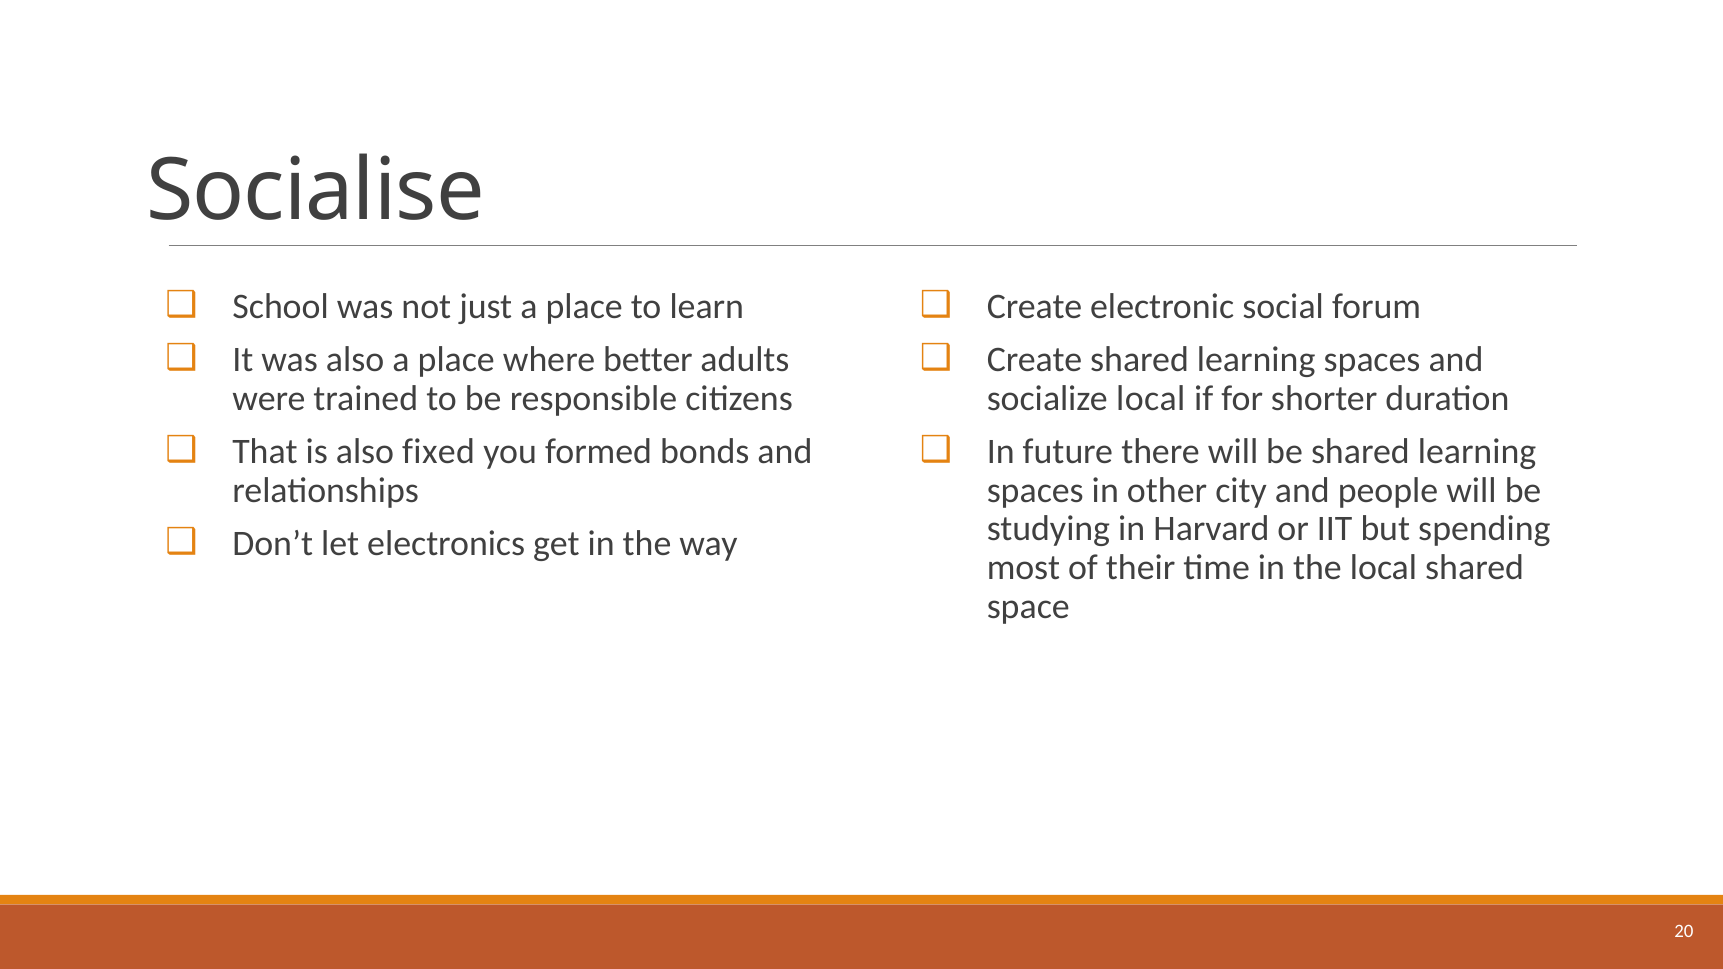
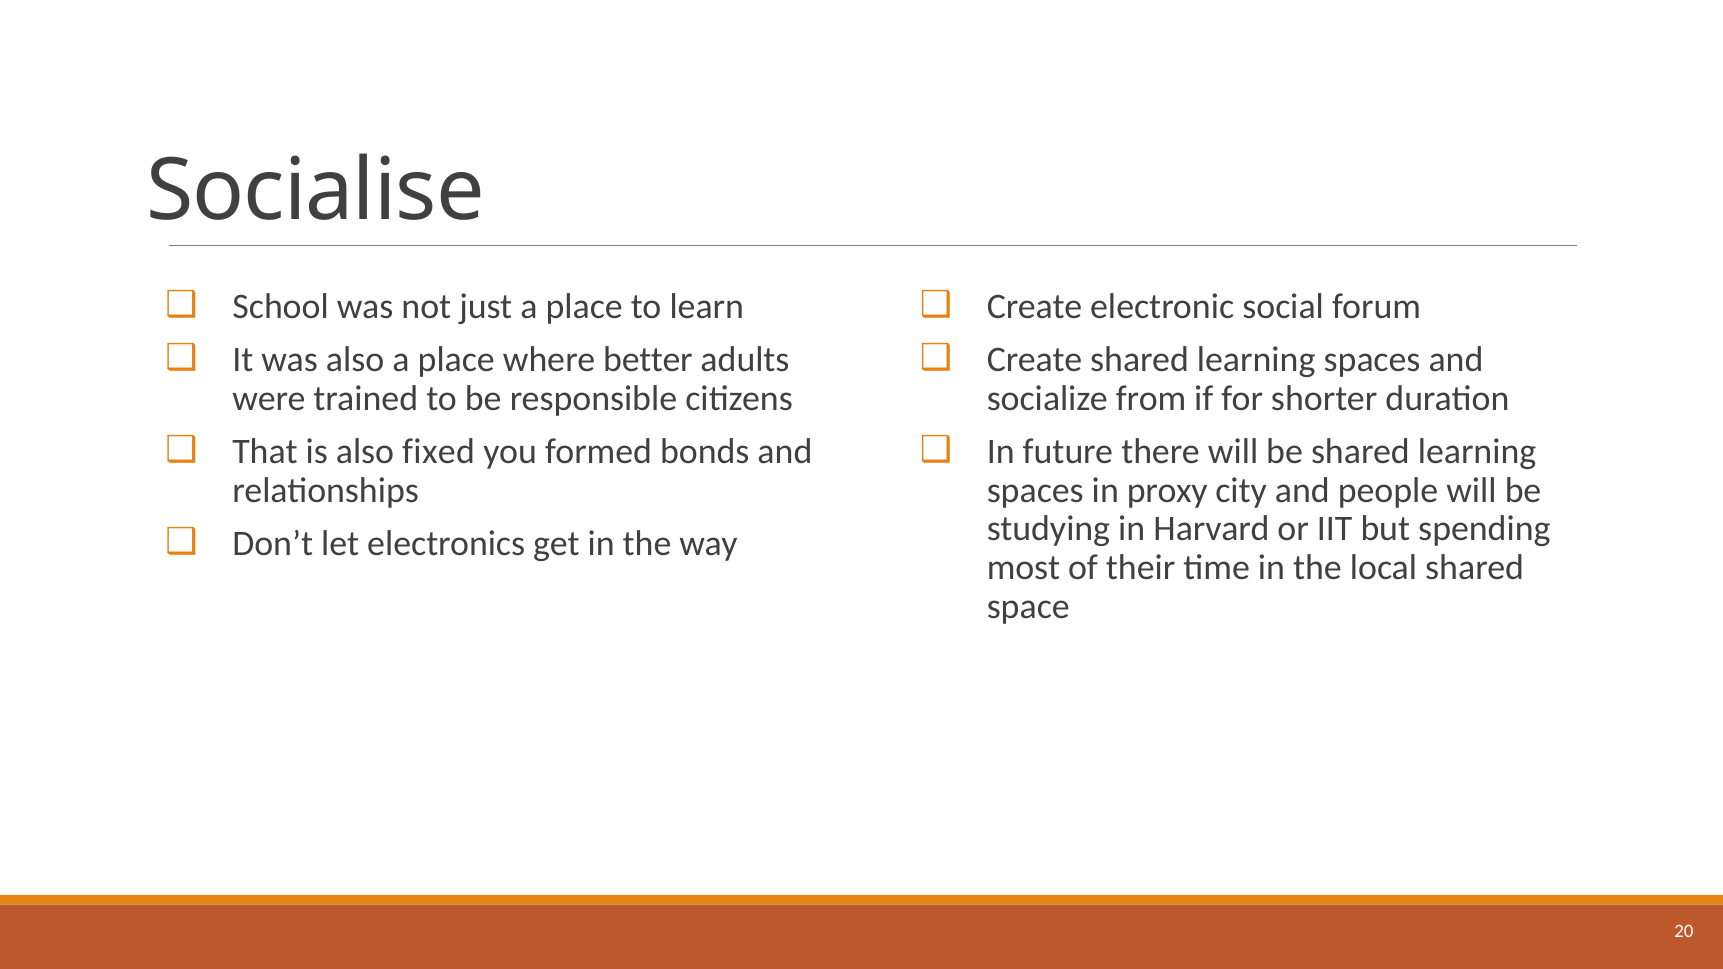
socialize local: local -> from (1151, 398)
other: other -> proxy (1167, 490)
